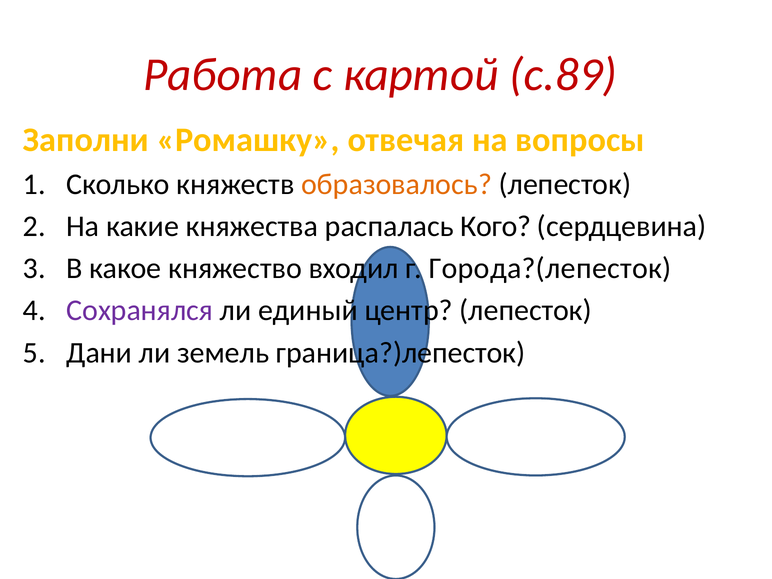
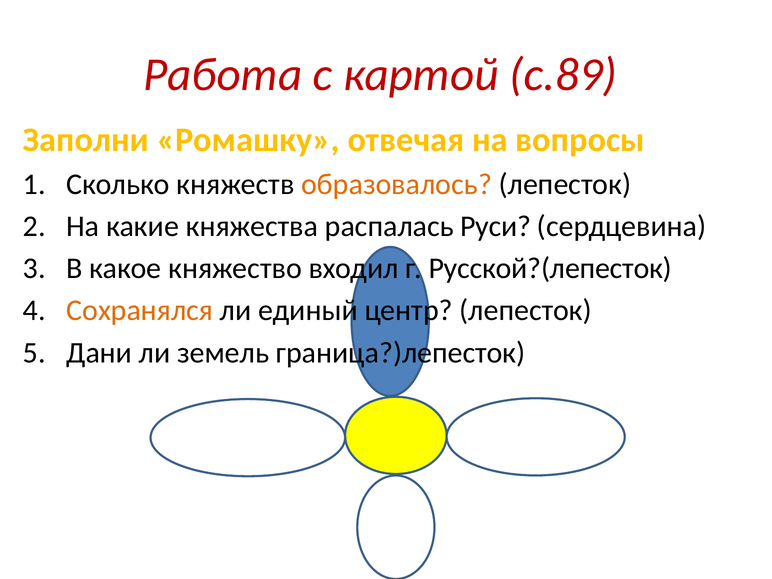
Кого: Кого -> Руси (496, 226)
Города?(лепесток: Города?(лепесток -> Русской?(лепесток (550, 268)
Сохранялся colour: purple -> orange (140, 311)
